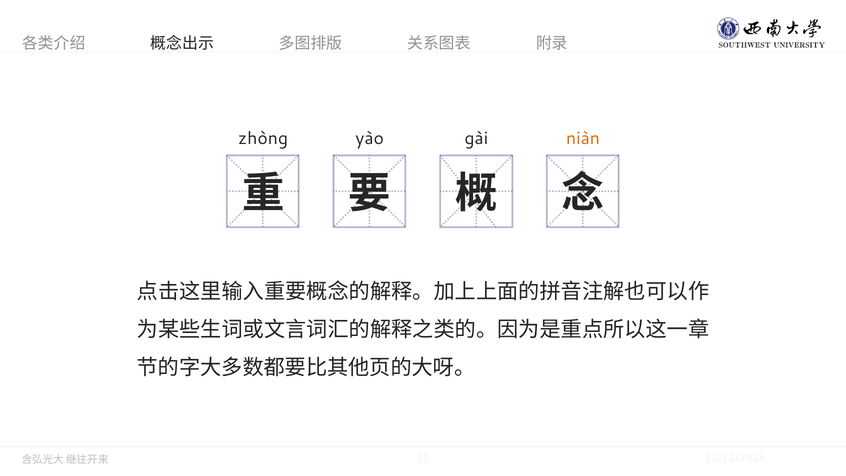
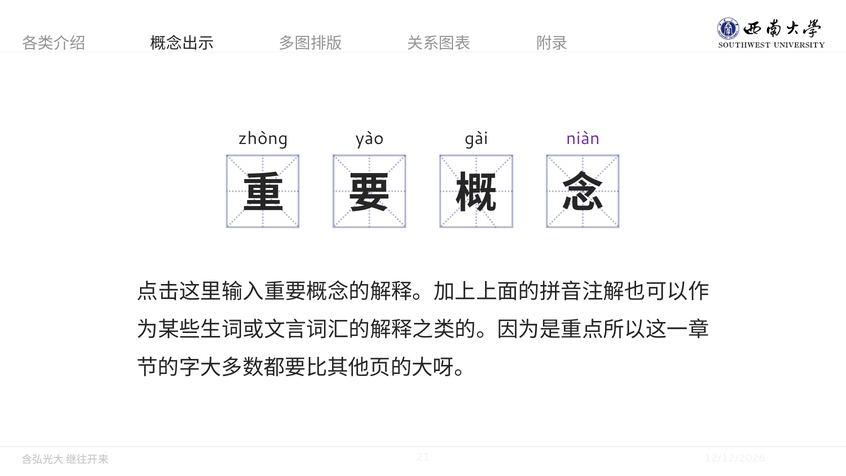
niàn colour: orange -> purple (583, 139)
